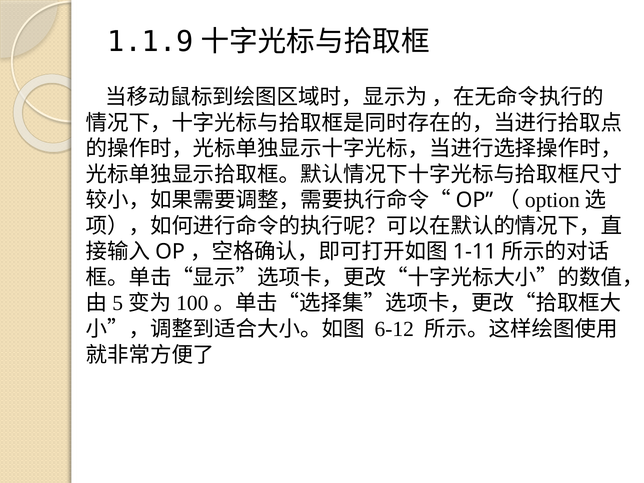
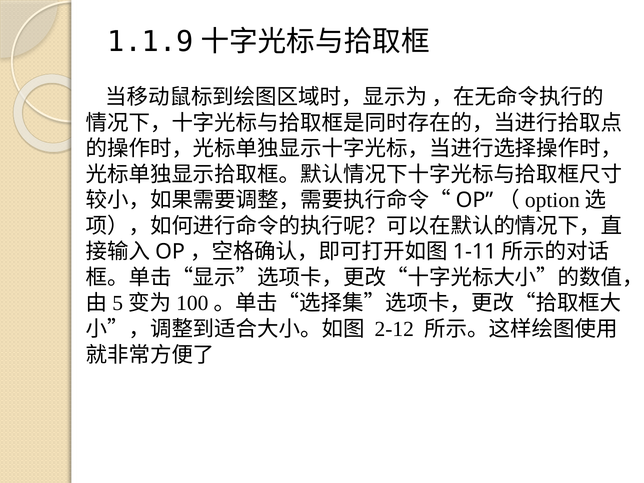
6-12: 6-12 -> 2-12 (394, 329)
